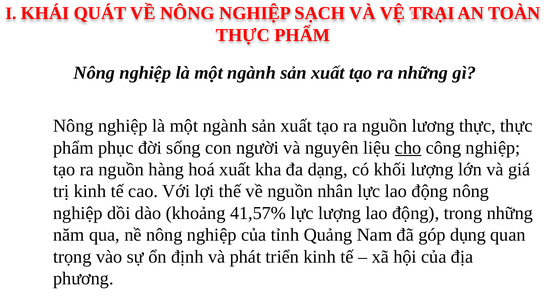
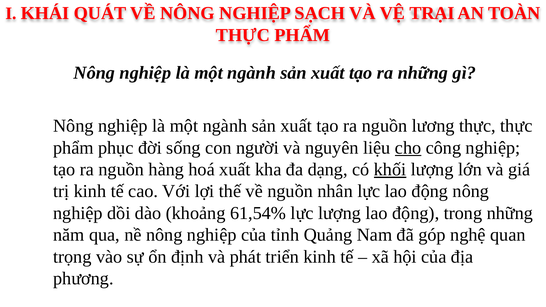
khối underline: none -> present (390, 170)
41,57%: 41,57% -> 61,54% (258, 213)
dụng: dụng -> nghệ (468, 235)
